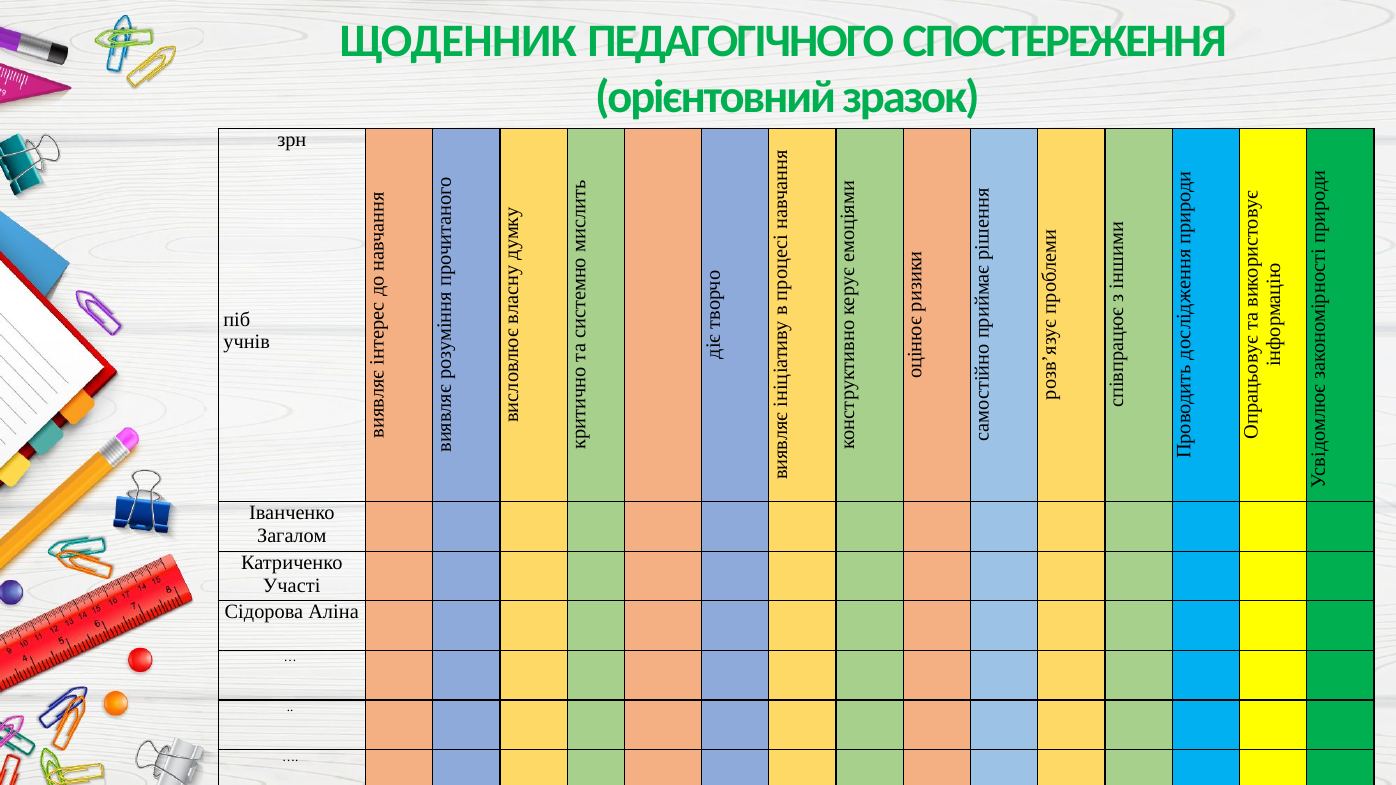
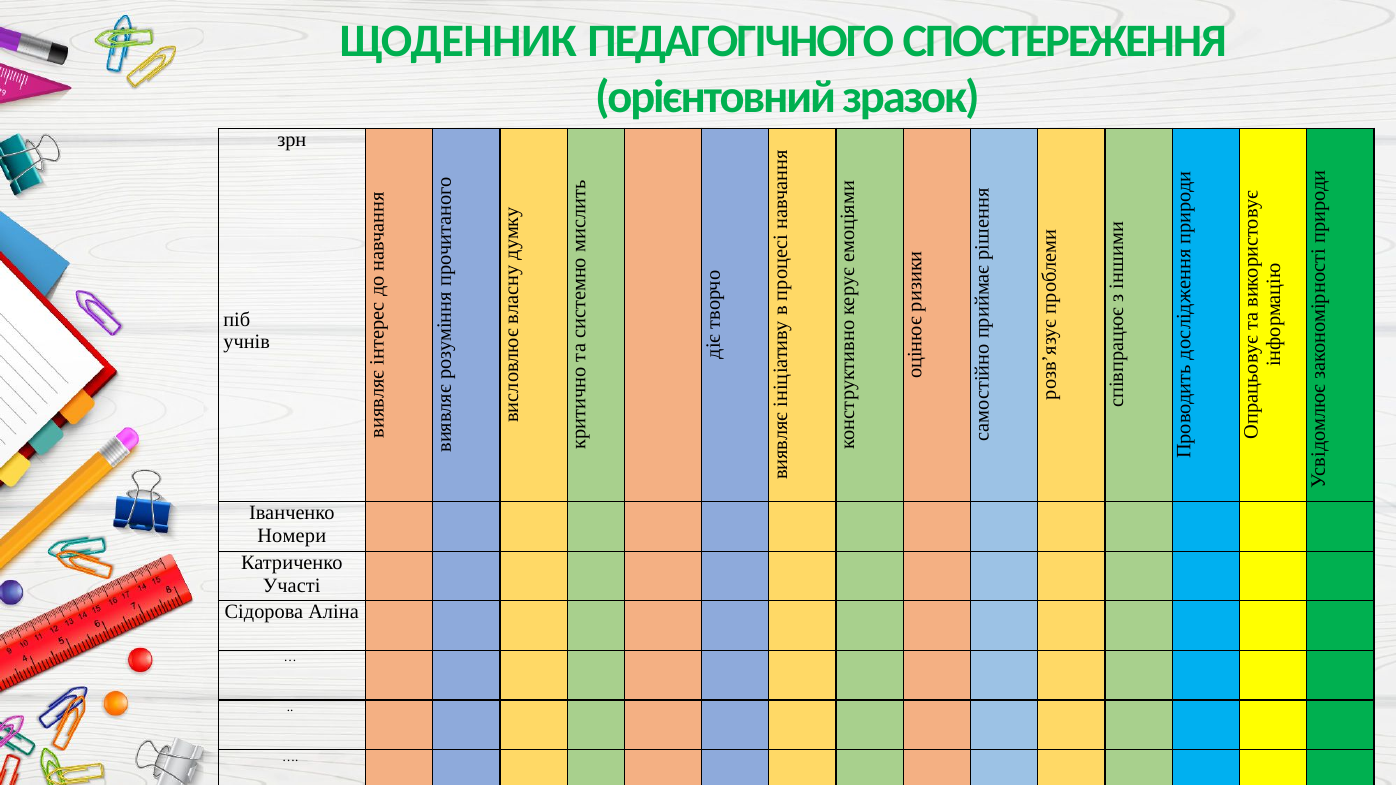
Загалом: Загалом -> Номери (292, 536)
